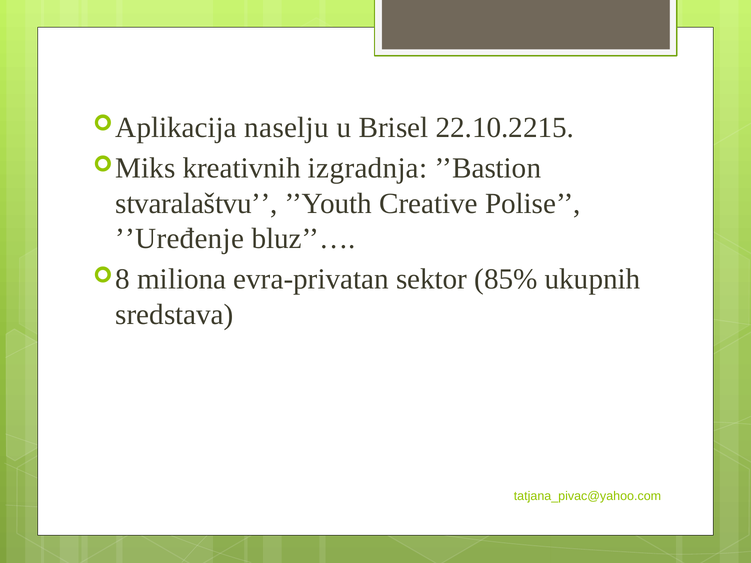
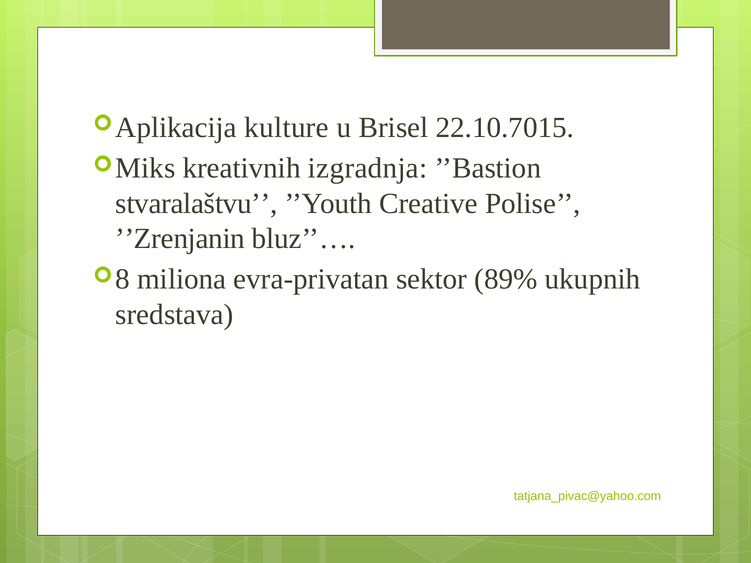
naselju: naselju -> kulture (287, 127)
22.10.2215: 22.10.2215 -> 22.10.7015 (505, 127)
’’Uređenje: ’’Uređenje -> ’’Zrenjanin (180, 239)
85%: 85% -> 89% (506, 279)
